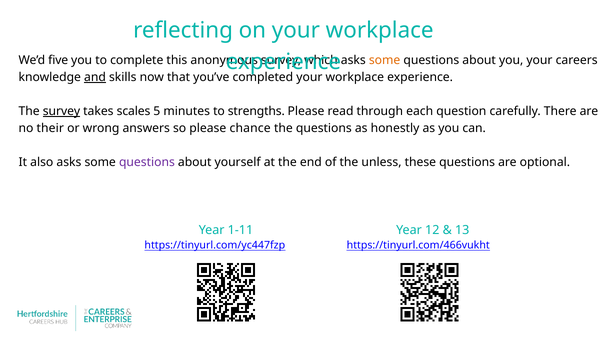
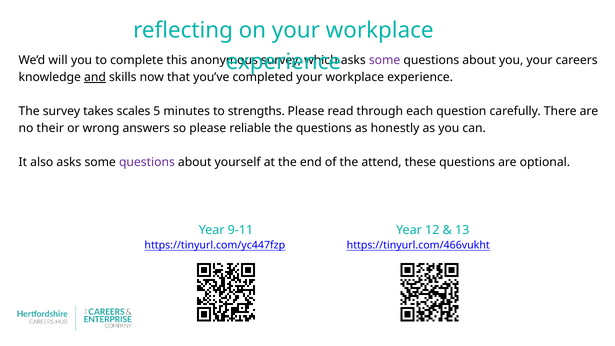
five: five -> will (58, 60)
some colour: orange -> purple (385, 60)
survey underline: present -> none (61, 111)
chance: chance -> reliable (250, 128)
unless: unless -> attend (382, 162)
1-11: 1-11 -> 9-11 (240, 230)
